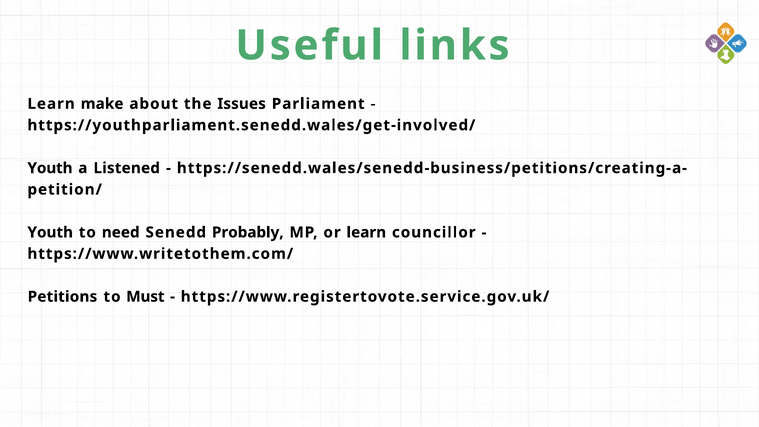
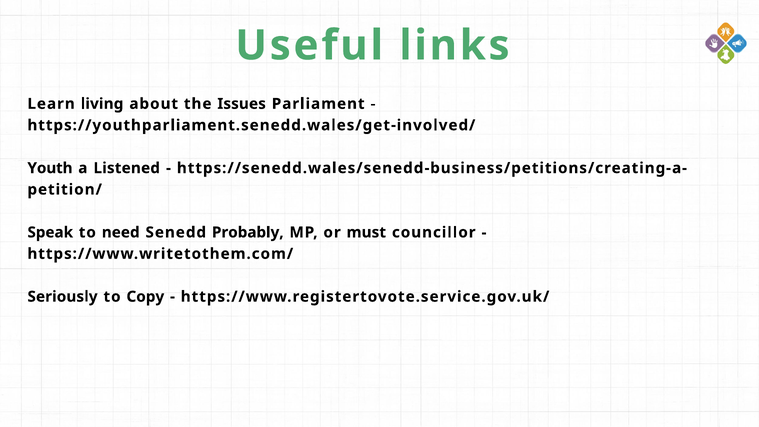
make: make -> living (102, 104)
Youth: Youth -> Speak (50, 232)
or learn: learn -> must (366, 232)
Petitions: Petitions -> Seriously (62, 297)
Must: Must -> Copy (145, 297)
